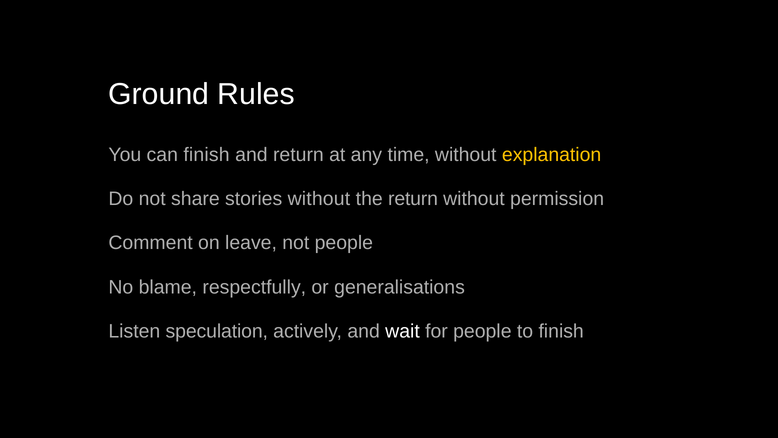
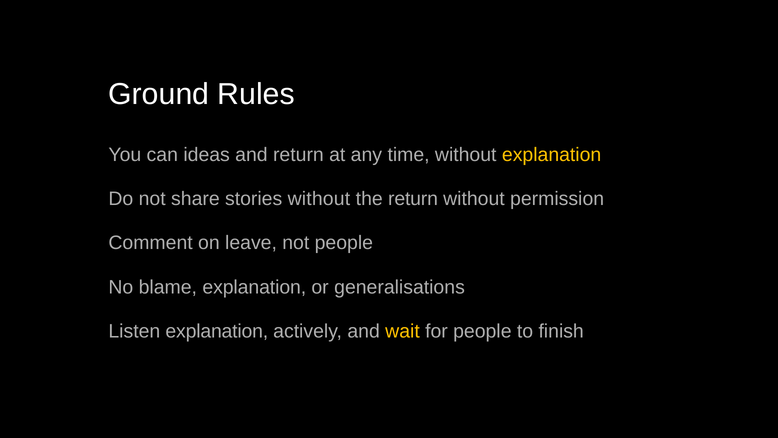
can finish: finish -> ideas (207, 155)
blame respectfully: respectfully -> explanation (254, 287)
Listen speculation: speculation -> explanation (217, 331)
wait colour: white -> yellow (402, 331)
